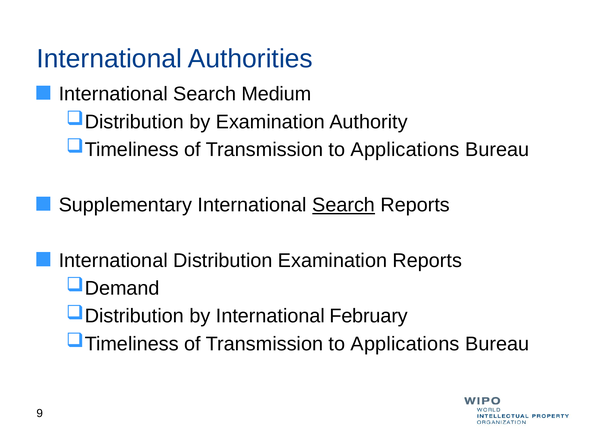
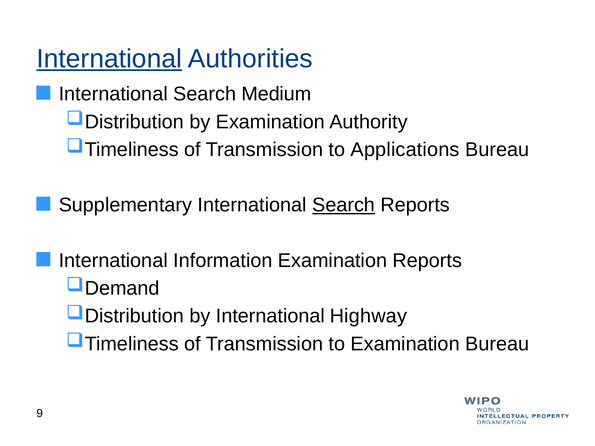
International underline: none -> present (109, 59)
Distribution: Distribution -> Information (223, 261)
February: February -> Highway (368, 316)
Applications: Applications -> Examination (405, 344)
